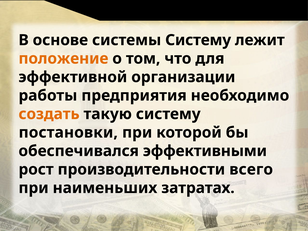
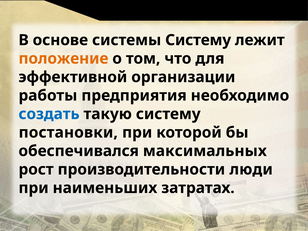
создать colour: orange -> blue (49, 114)
эффективными: эффективными -> максимальных (205, 151)
всего: всего -> люди (251, 169)
